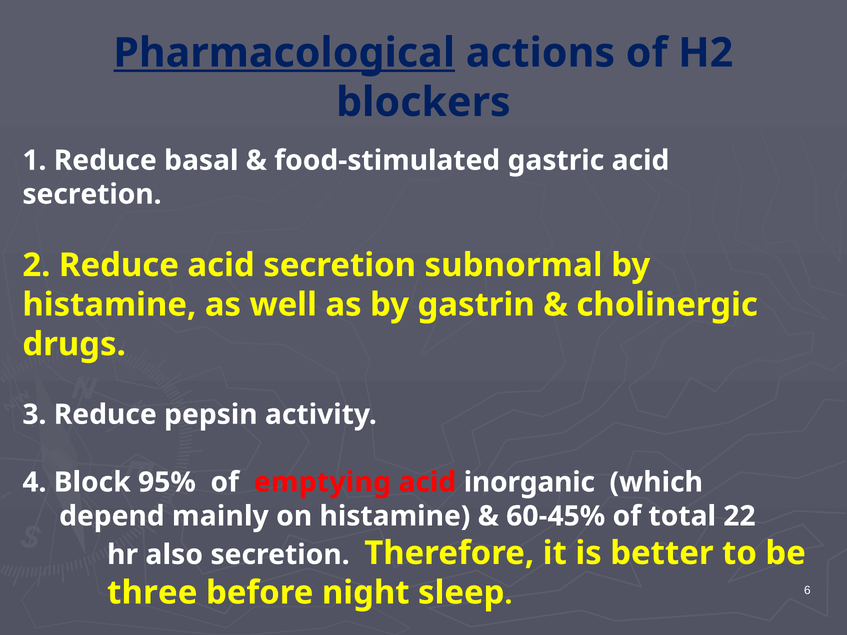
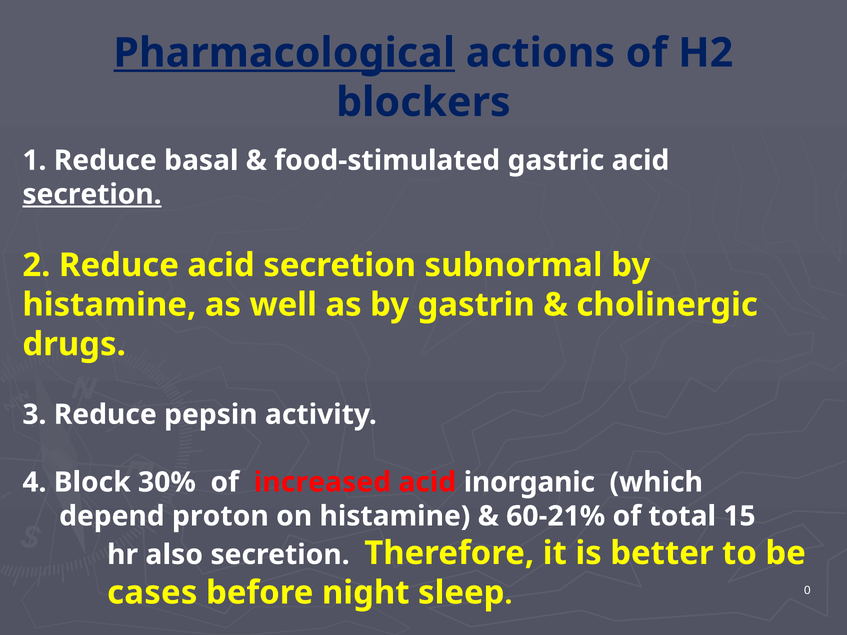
secretion underline: none -> present (92, 194)
95%: 95% -> 30% (167, 482)
emptying: emptying -> increased (322, 482)
mainly: mainly -> proton (220, 516)
60-45%: 60-45% -> 60-21% (556, 516)
22: 22 -> 15 (739, 516)
three: three -> cases (152, 593)
6: 6 -> 0 (807, 591)
